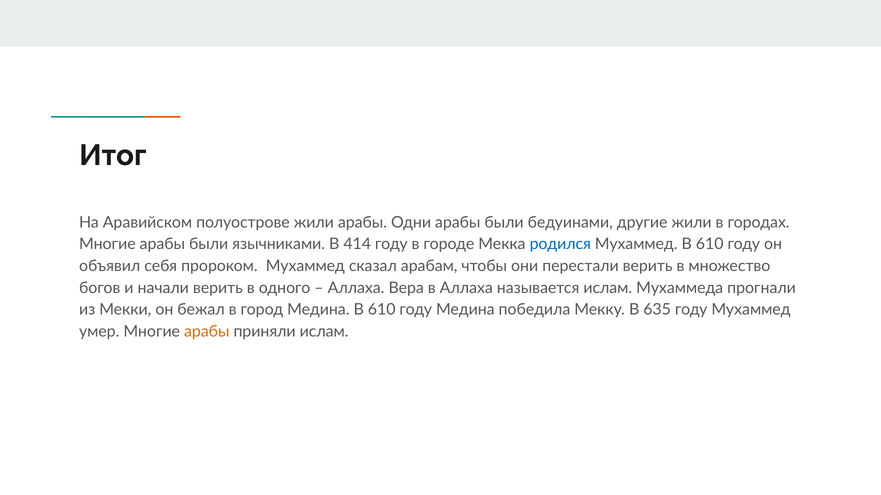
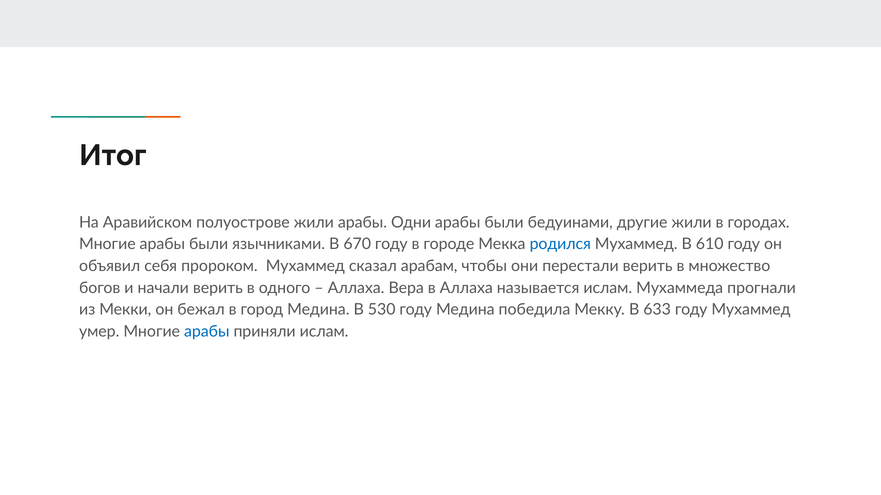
414: 414 -> 670 (357, 244)
Медина В 610: 610 -> 530 (382, 310)
635: 635 -> 633 (657, 310)
арабы colour: orange -> blue (207, 332)
